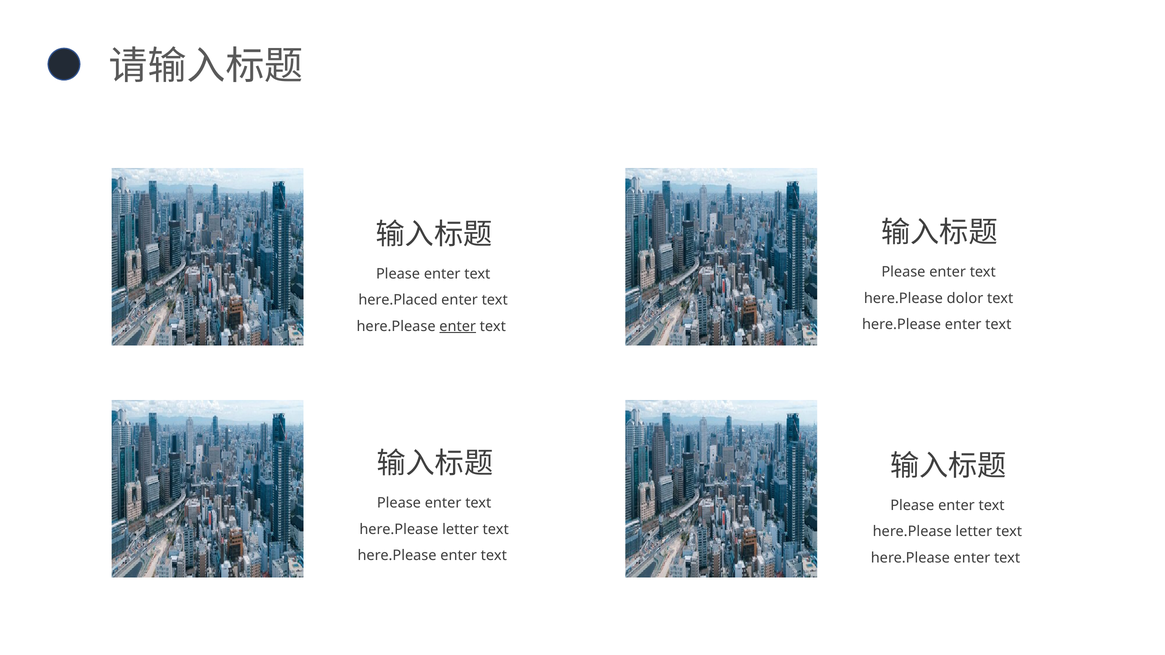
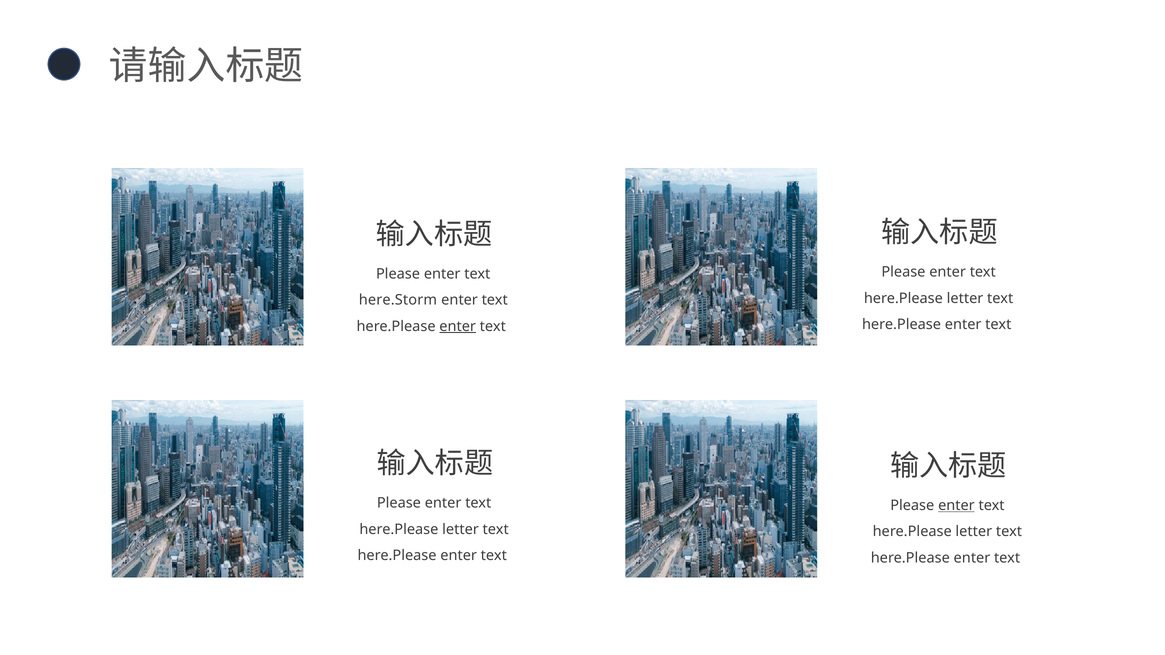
dolor: dolor -> letter (965, 299)
here.Placed: here.Placed -> here.Storm (398, 300)
enter underline: none -> present (956, 506)
